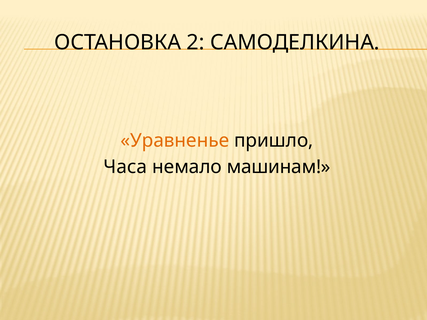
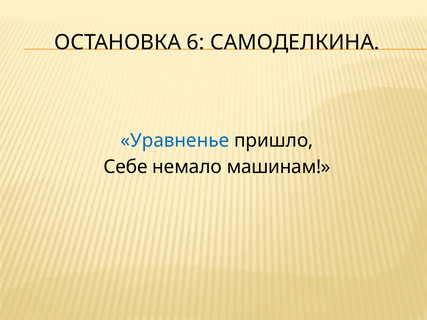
2: 2 -> 6 (196, 42)
Уравненье colour: orange -> blue (175, 141)
Часа: Часа -> Себе (126, 167)
